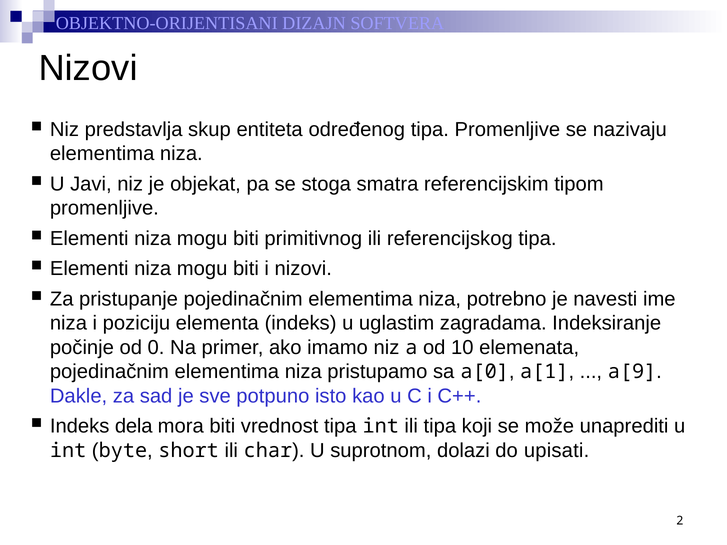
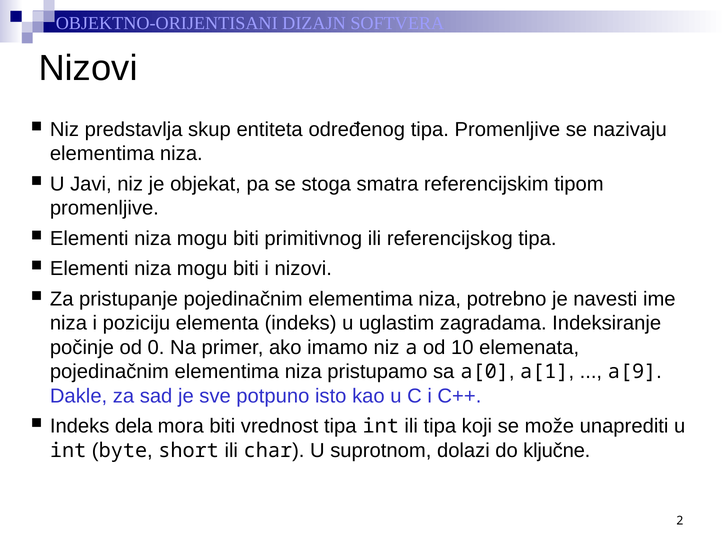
upisati: upisati -> ključne (557, 451)
